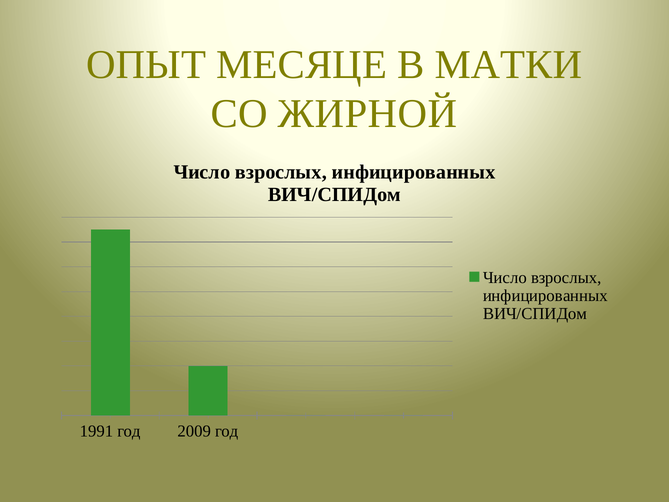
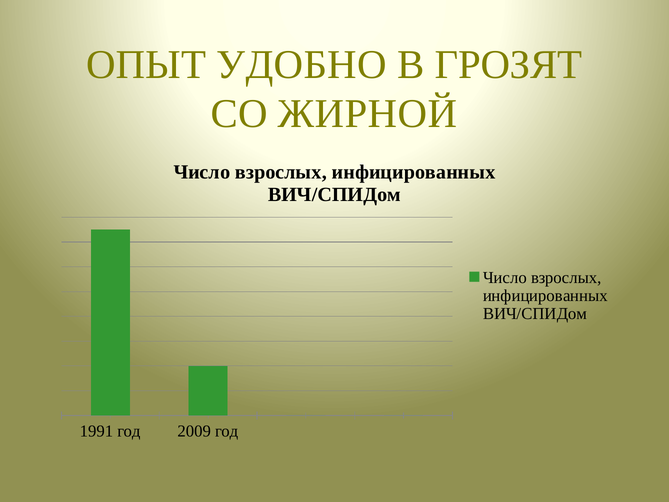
МЕСЯЦЕ: МЕСЯЦЕ -> УДОБНО (302, 65)
МАТКИ: МАТКИ -> ГРОЗЯТ (508, 65)
